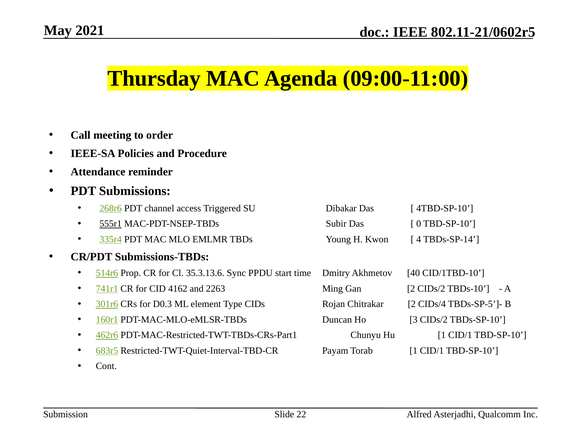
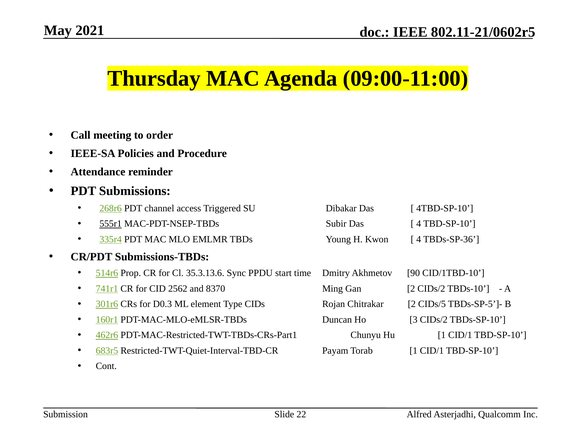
0: 0 -> 4 (419, 224)
TBDs-SP-14: TBDs-SP-14 -> TBDs-SP-36 (451, 239)
40: 40 -> 90 (414, 273)
4162: 4162 -> 2562 (178, 289)
2263: 2263 -> 8370 (216, 289)
CIDs/4: CIDs/4 -> CIDs/5 (432, 304)
